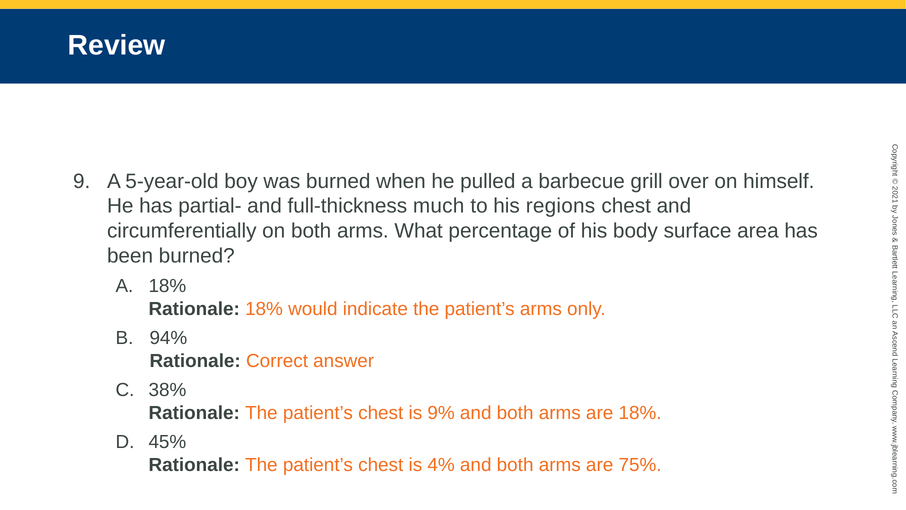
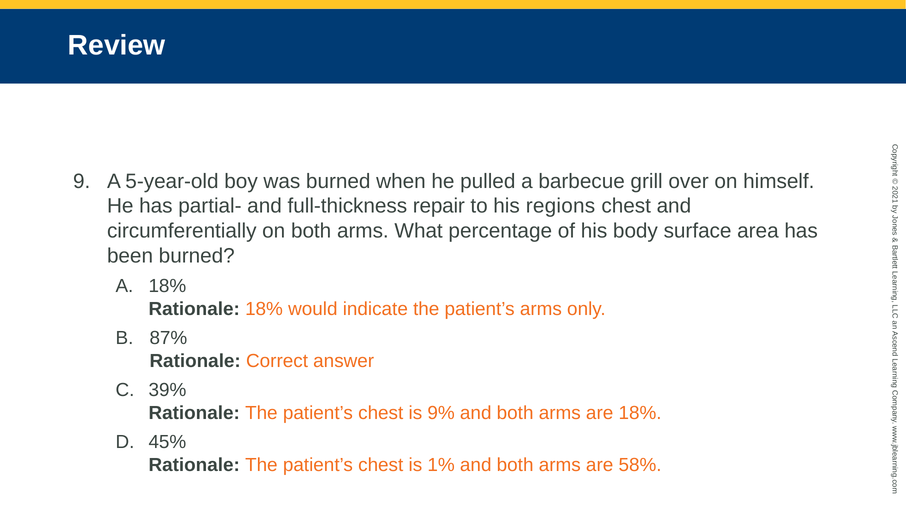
much: much -> repair (439, 206)
94%: 94% -> 87% (168, 338)
38%: 38% -> 39% (167, 390)
4%: 4% -> 1% (441, 464)
75%: 75% -> 58% (640, 464)
